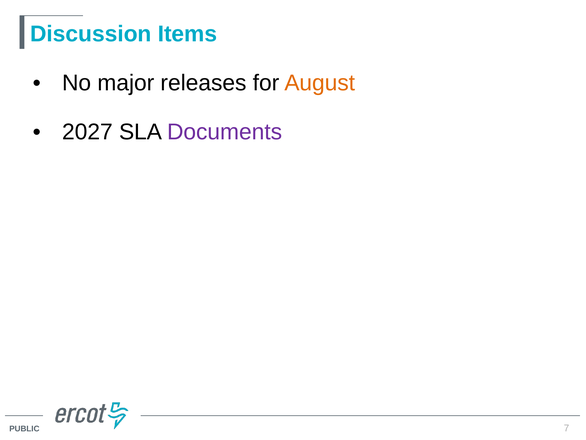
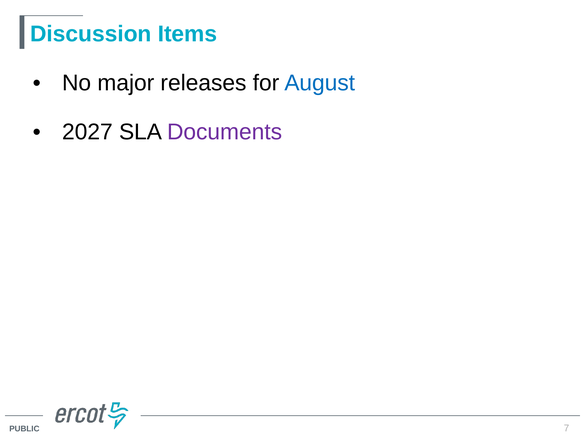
August colour: orange -> blue (320, 83)
